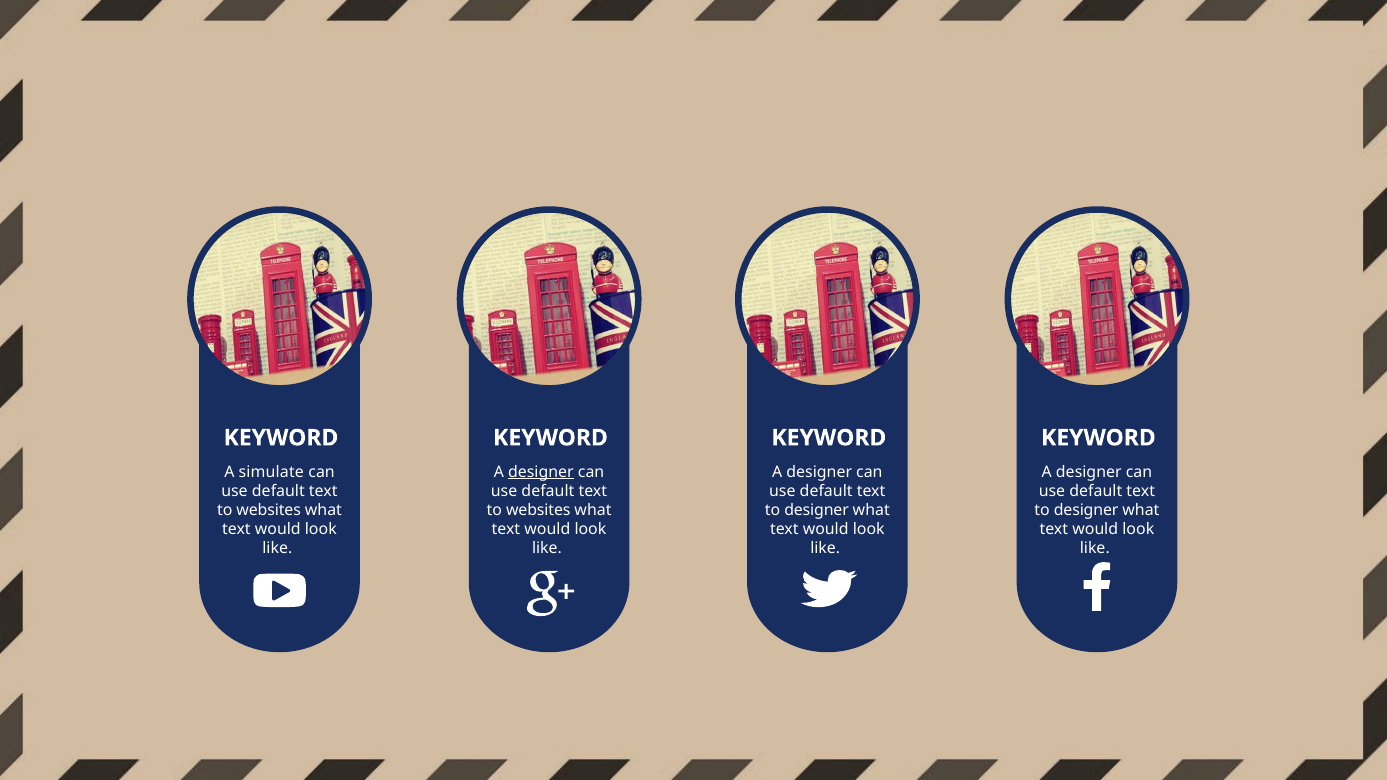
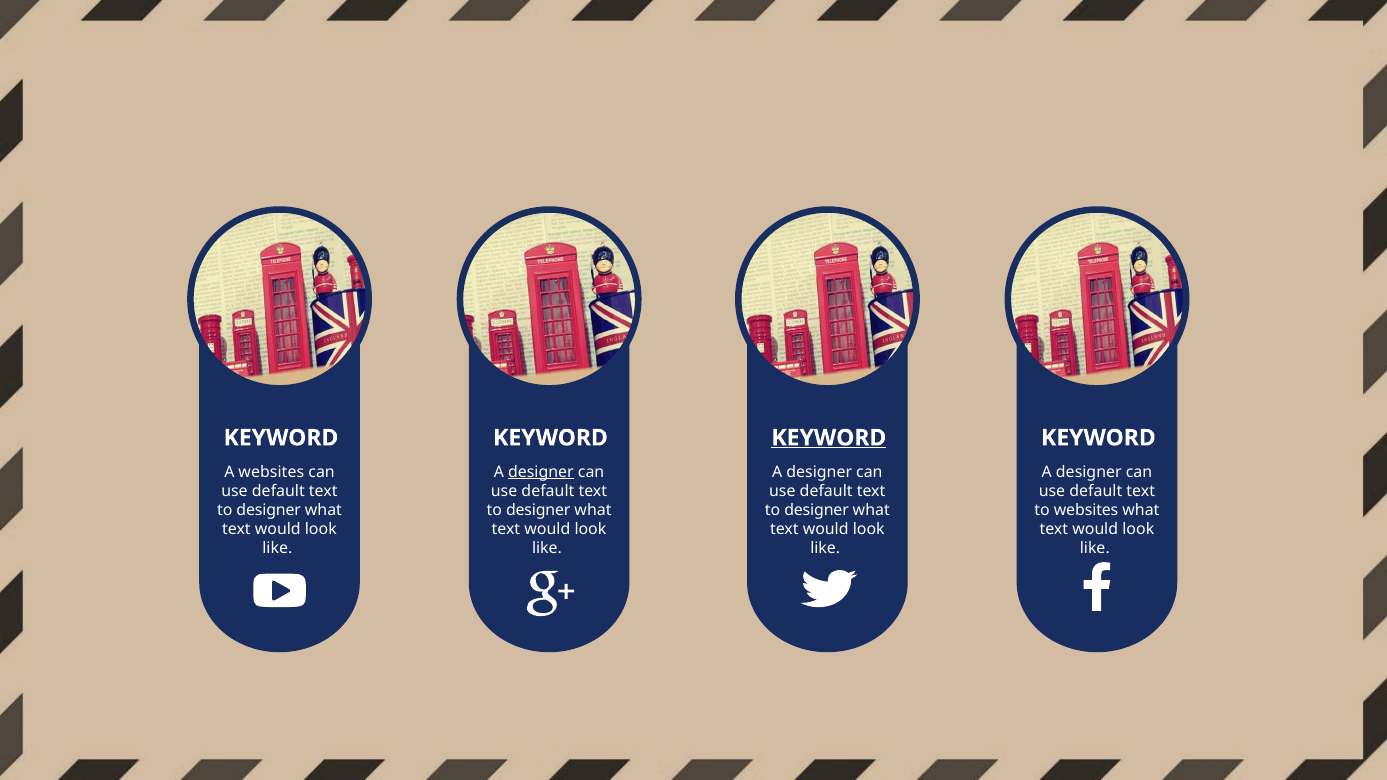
KEYWORD underline: none -> present (829, 438)
A simulate: simulate -> websites (271, 472)
websites: websites -> designer (269, 510)
websites: websites -> designer (538, 510)
designer: designer -> websites (1086, 510)
